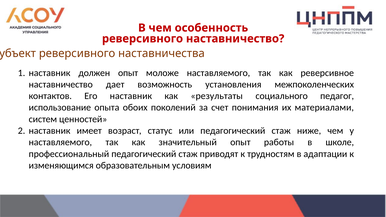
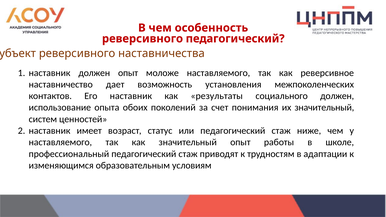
реверсивного наставничество: наставничество -> педагогический (235, 39)
социального педагог: педагог -> должен (337, 96)
их материалами: материалами -> значительный (324, 108)
